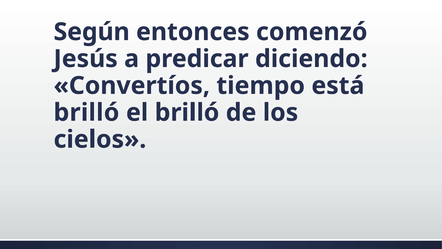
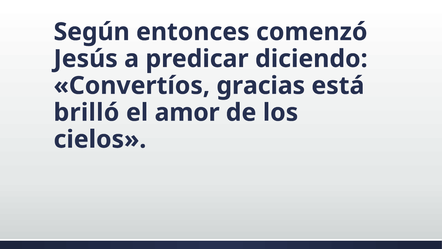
tiempo: tiempo -> gracias (261, 86)
el brilló: brilló -> amor (187, 112)
